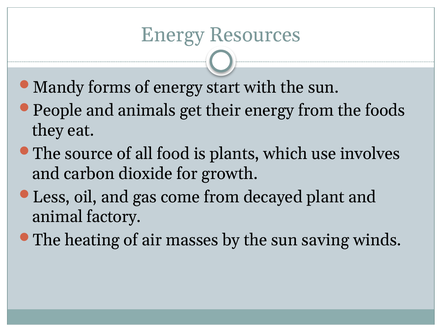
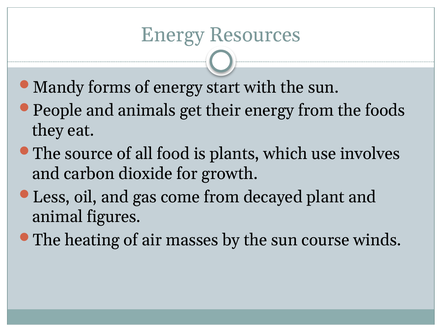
factory: factory -> figures (114, 217)
saving: saving -> course (325, 240)
